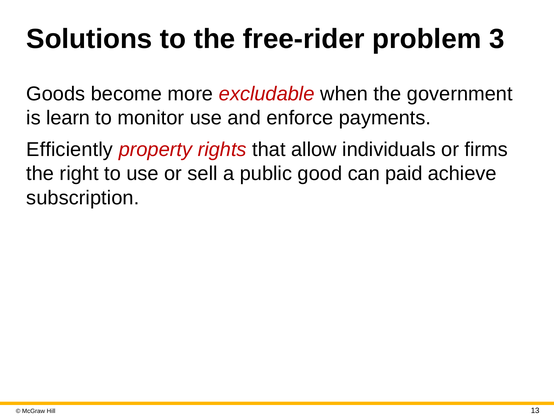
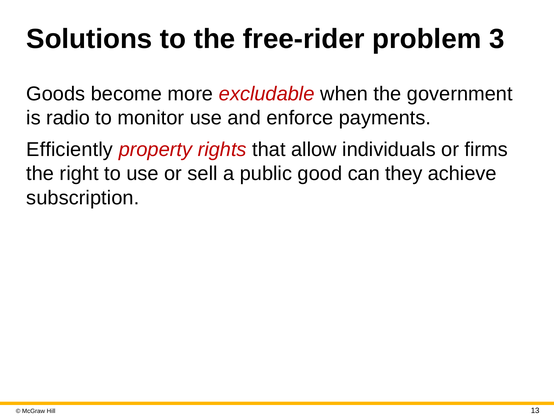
learn: learn -> radio (68, 118)
paid: paid -> they (404, 174)
